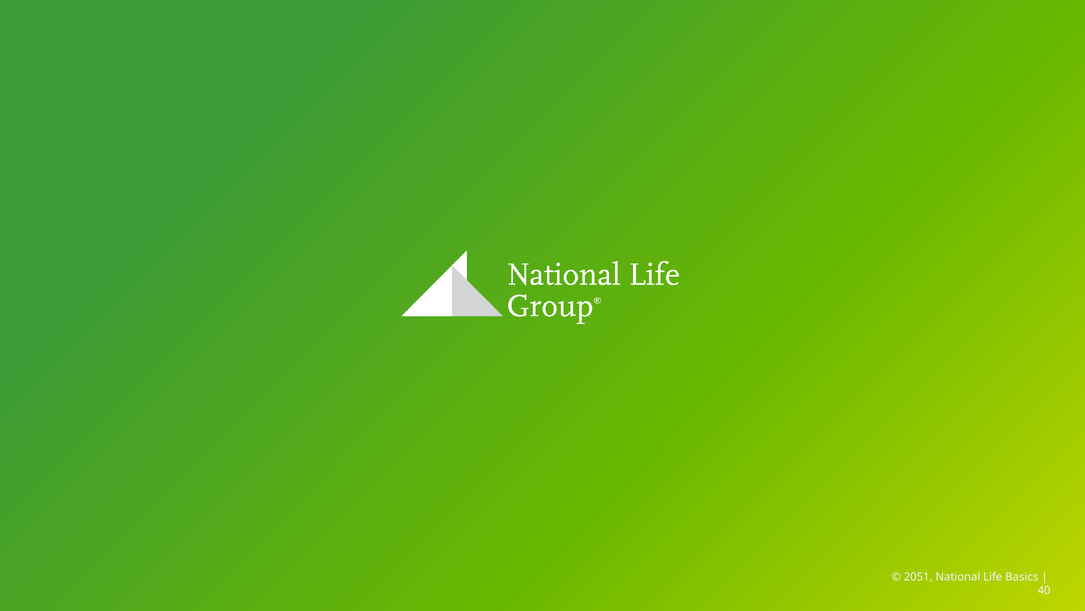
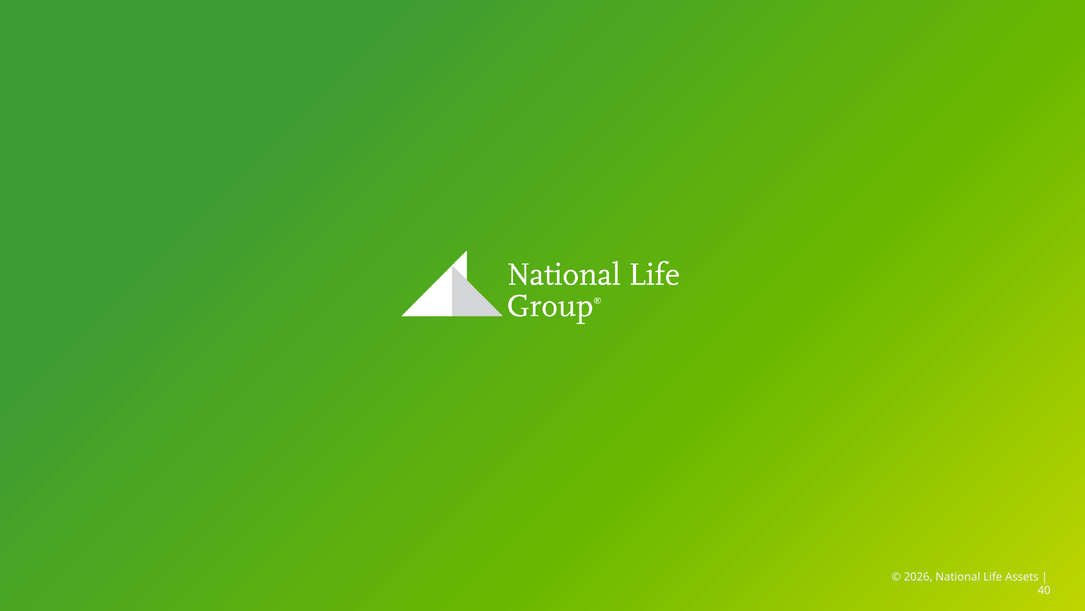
2051: 2051 -> 2026 (918, 576)
Basics: Basics -> Assets (1022, 576)
